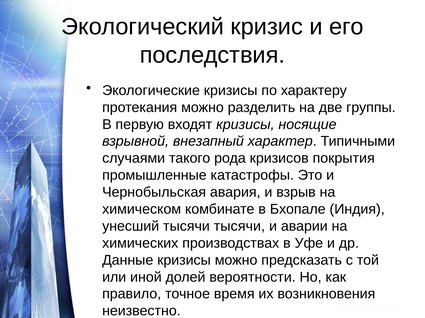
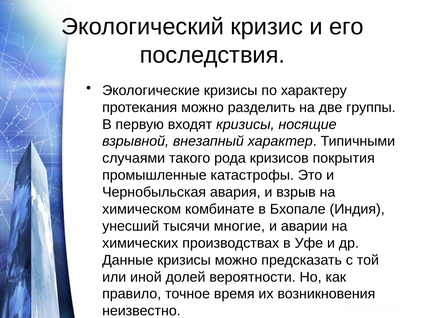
тысячи тысячи: тысячи -> многие (239, 227)
